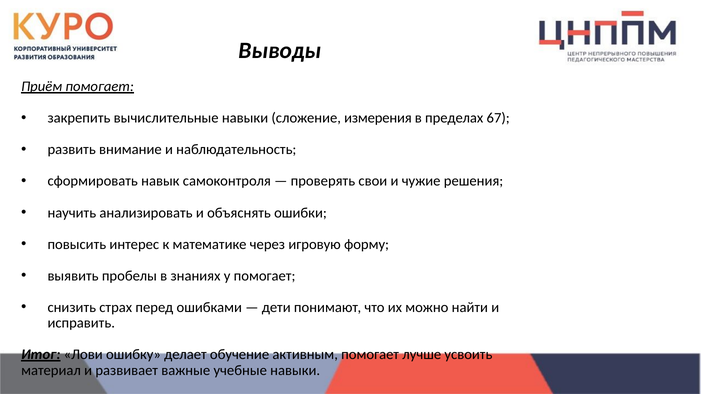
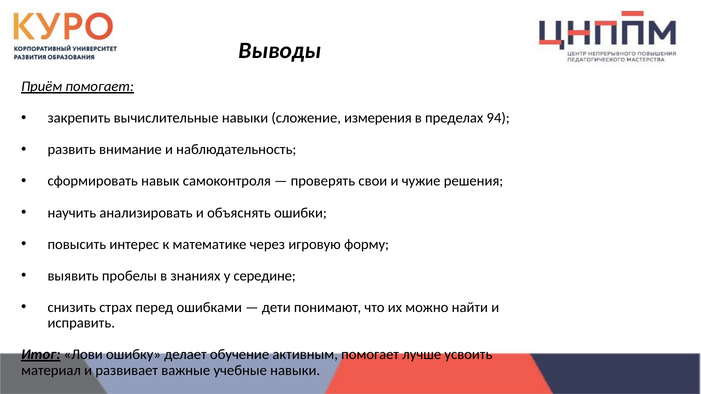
67: 67 -> 94 (498, 118)
у помогает: помогает -> середине (265, 276)
